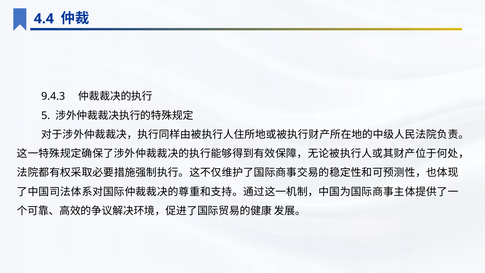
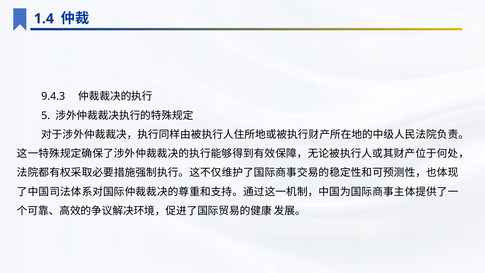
4.4: 4.4 -> 1.4 (44, 19)
